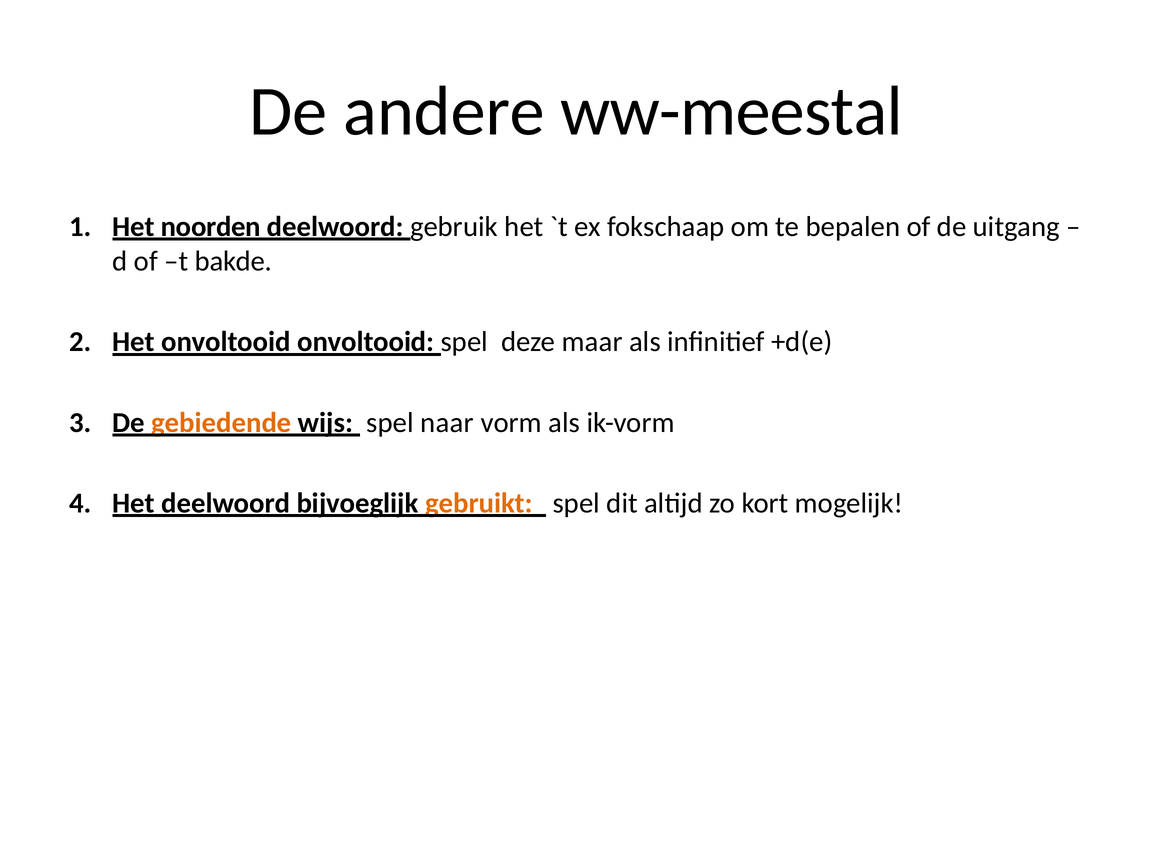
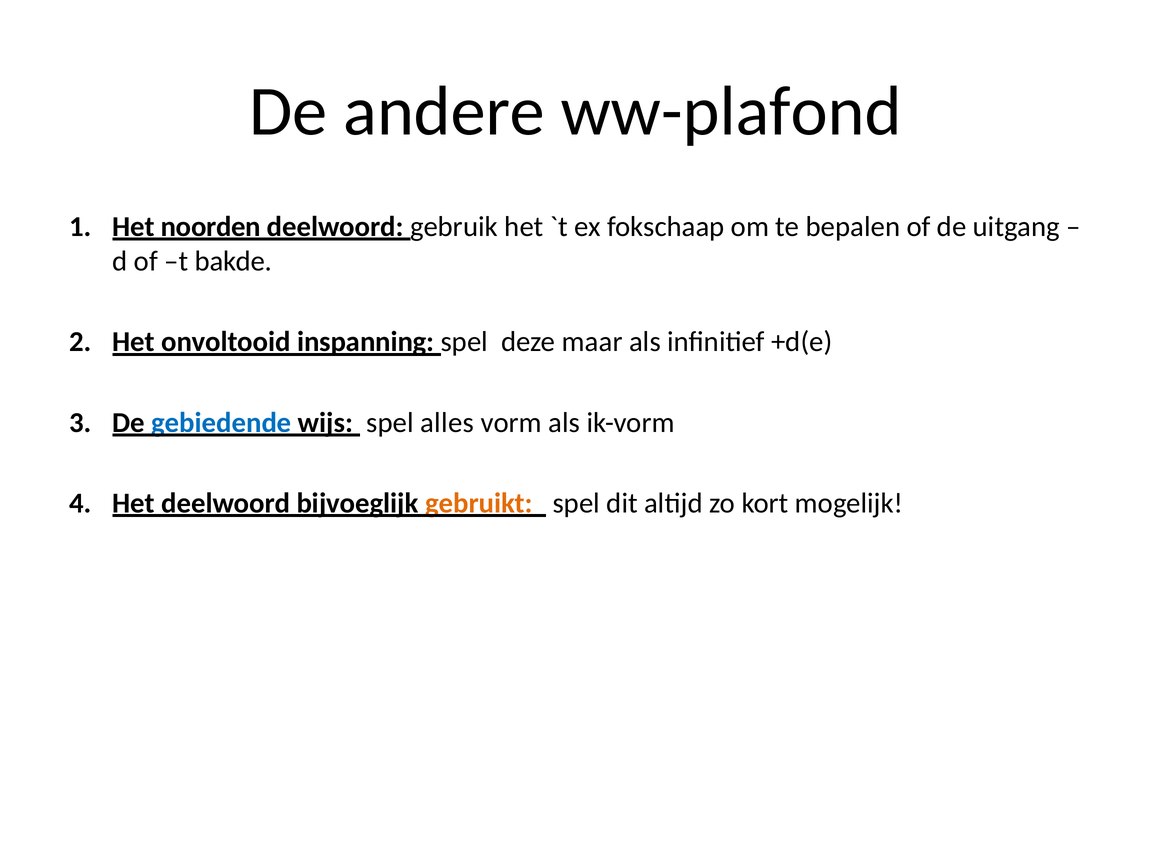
ww-meestal: ww-meestal -> ww-plafond (731, 112)
onvoltooid onvoltooid: onvoltooid -> inspanning (366, 342)
gebiedende colour: orange -> blue (221, 422)
naar: naar -> alles (447, 422)
